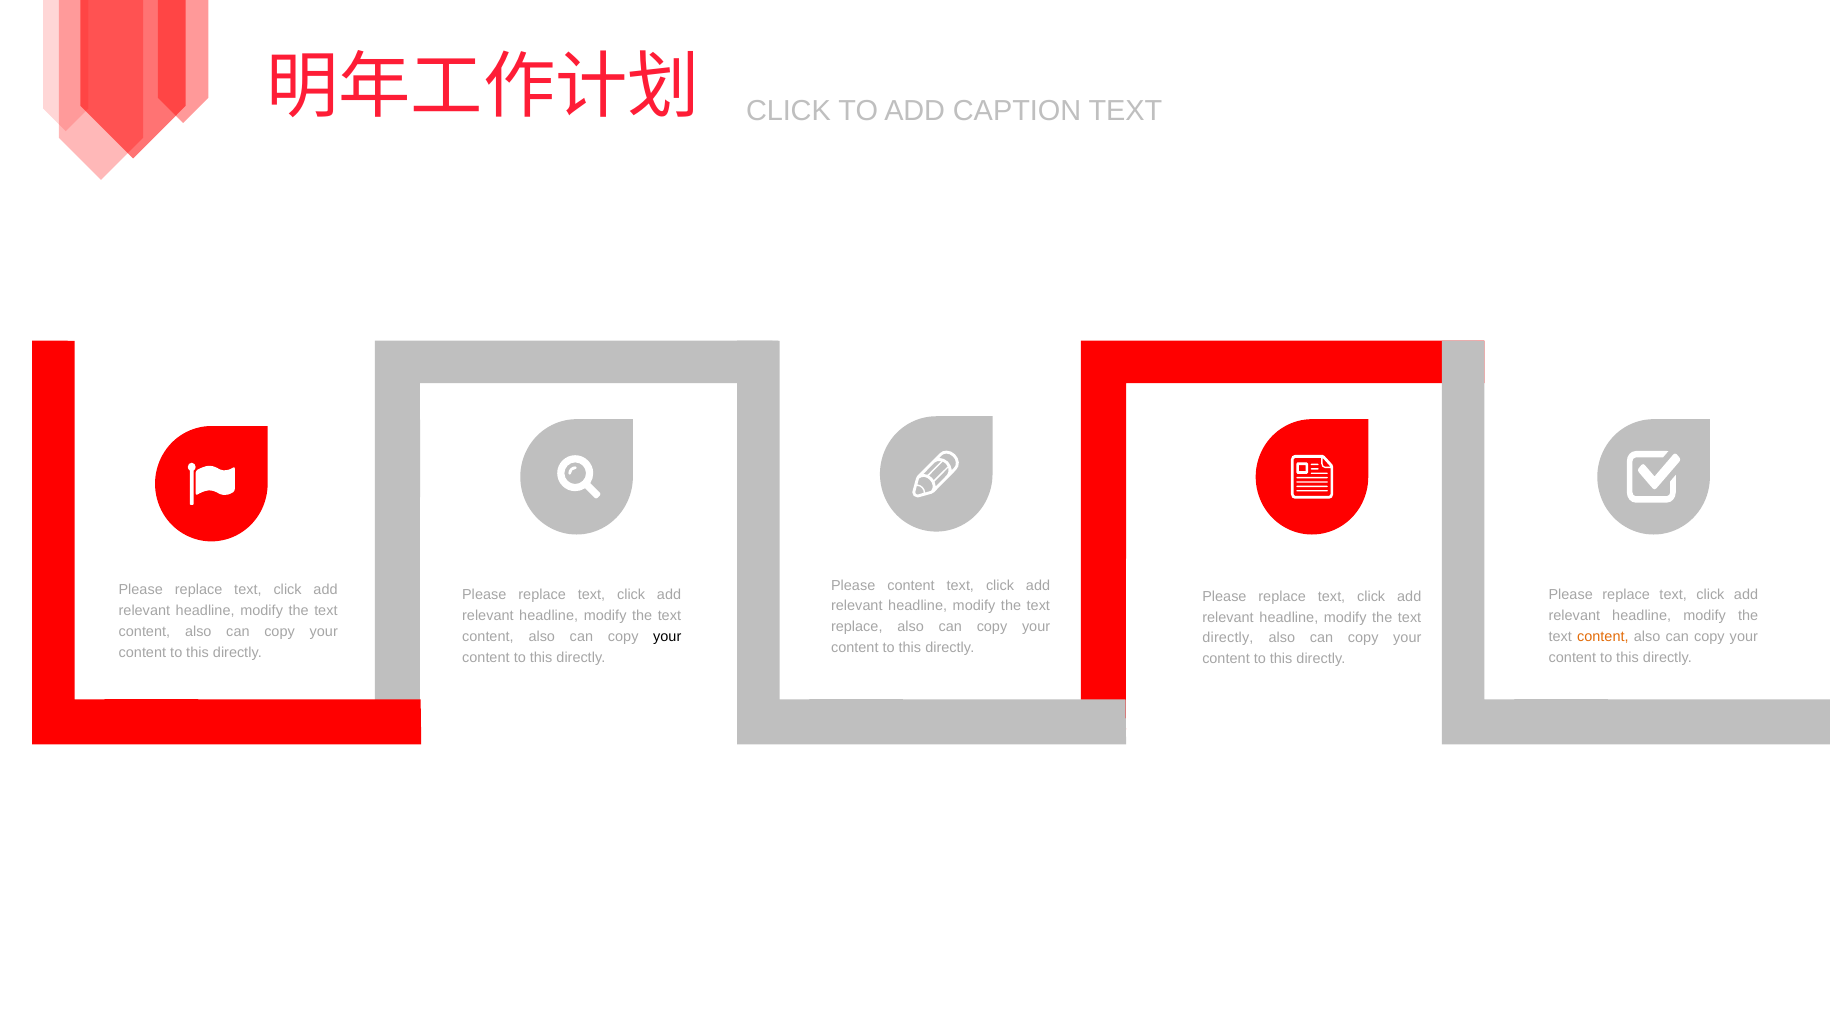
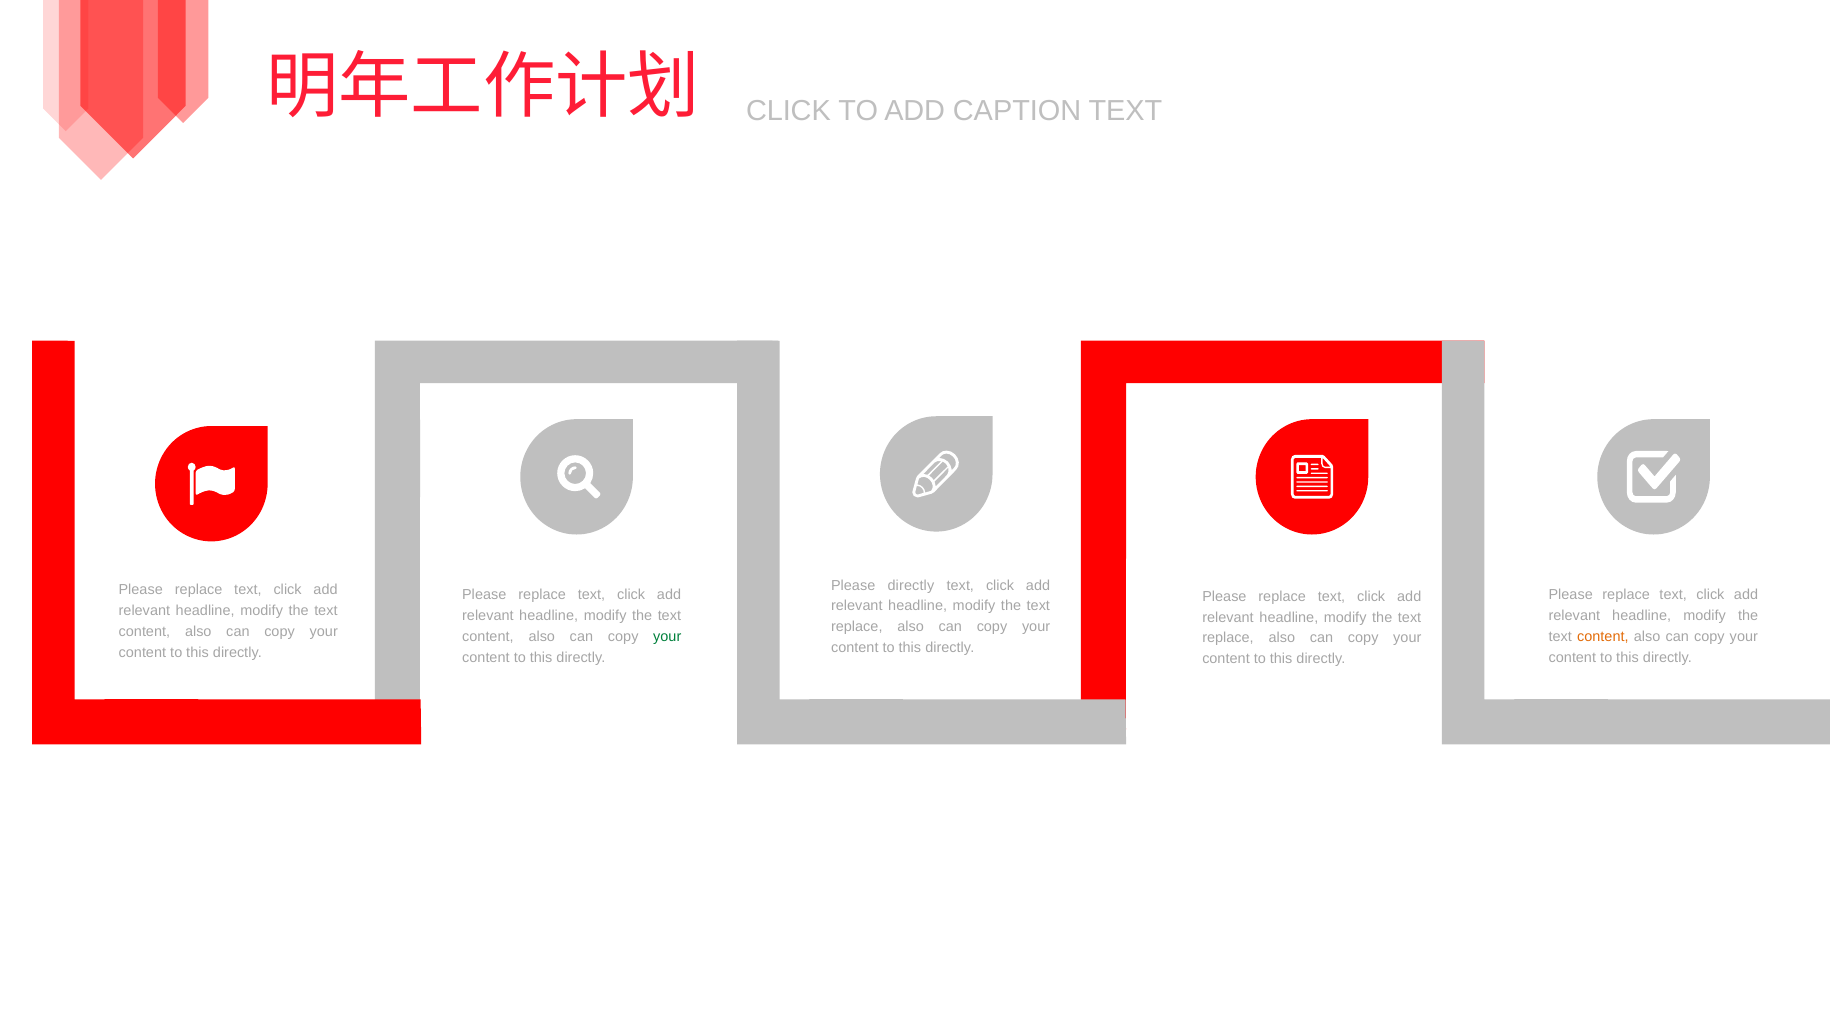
Please content: content -> directly (911, 585)
your colour: black -> green (667, 636)
directly: directly -> replace (1228, 638)
